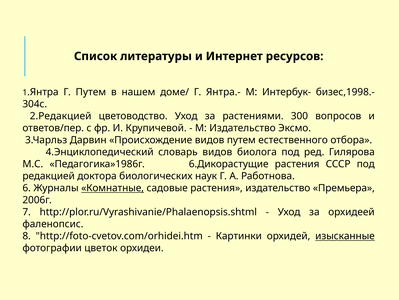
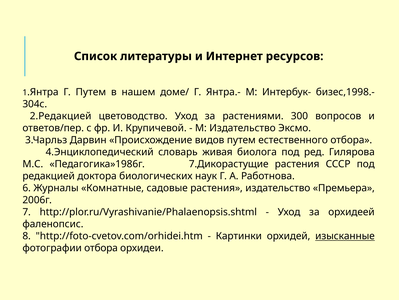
словарь видов: видов -> живая (217, 152)
6.Дикорастущие: 6.Дикорастущие -> 7.Дикорастущие (229, 164)
Комнатные underline: present -> none (113, 188)
фотографии цветок: цветок -> отбора (101, 248)
